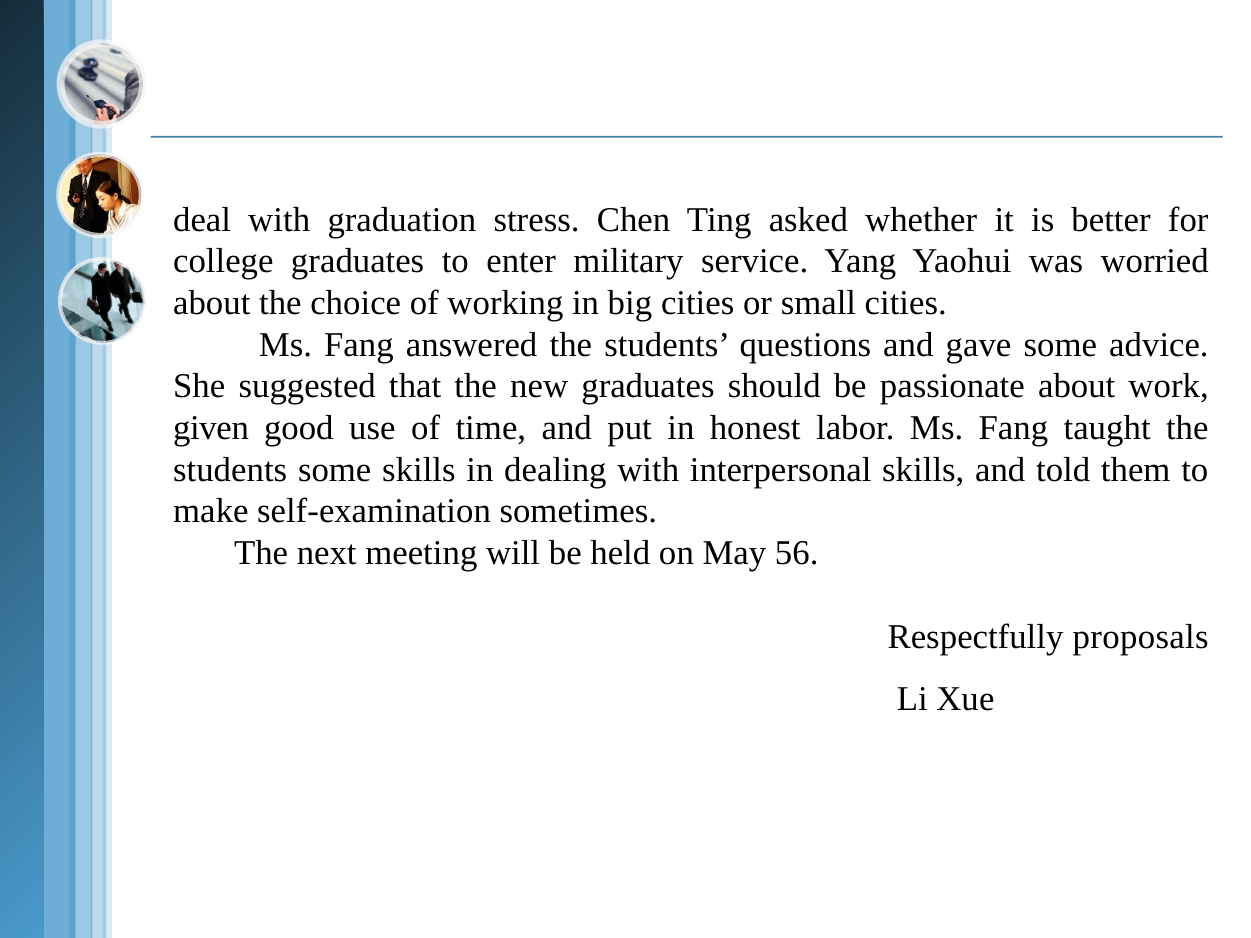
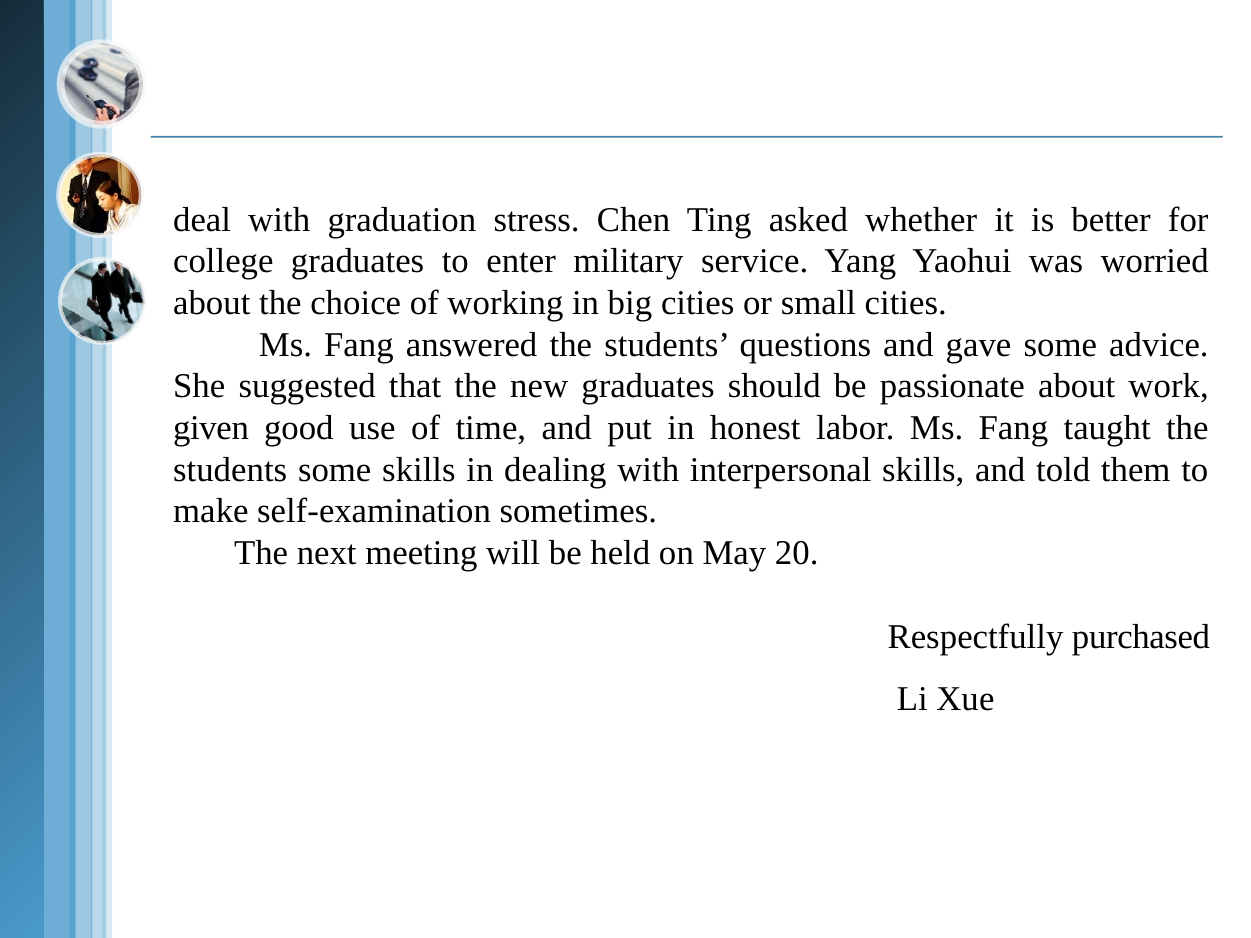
56: 56 -> 20 (797, 553)
proposals: proposals -> purchased (1141, 637)
